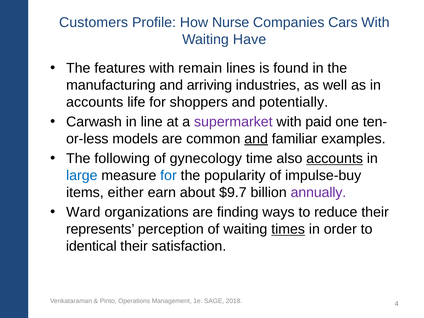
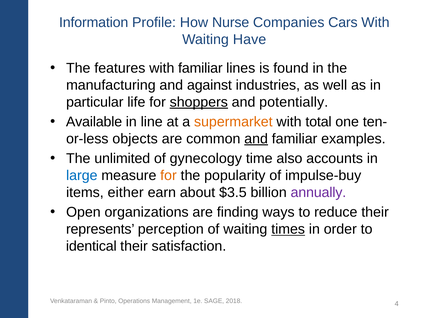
Customers: Customers -> Information (94, 23)
with remain: remain -> familiar (200, 68)
arriving: arriving -> against (209, 85)
accounts: accounts -> particular (95, 102)
shoppers underline: none -> present (199, 102)
Carwash: Carwash -> Available (94, 122)
supermarket colour: purple -> orange (233, 122)
paid: paid -> total (319, 122)
models: models -> objects (135, 139)
following: following -> unlimited (122, 159)
accounts underline: present -> none (335, 159)
for colour: blue -> orange (168, 176)
$9.7: $9.7 -> $3.5 (233, 192)
Ward: Ward -> Open (83, 212)
